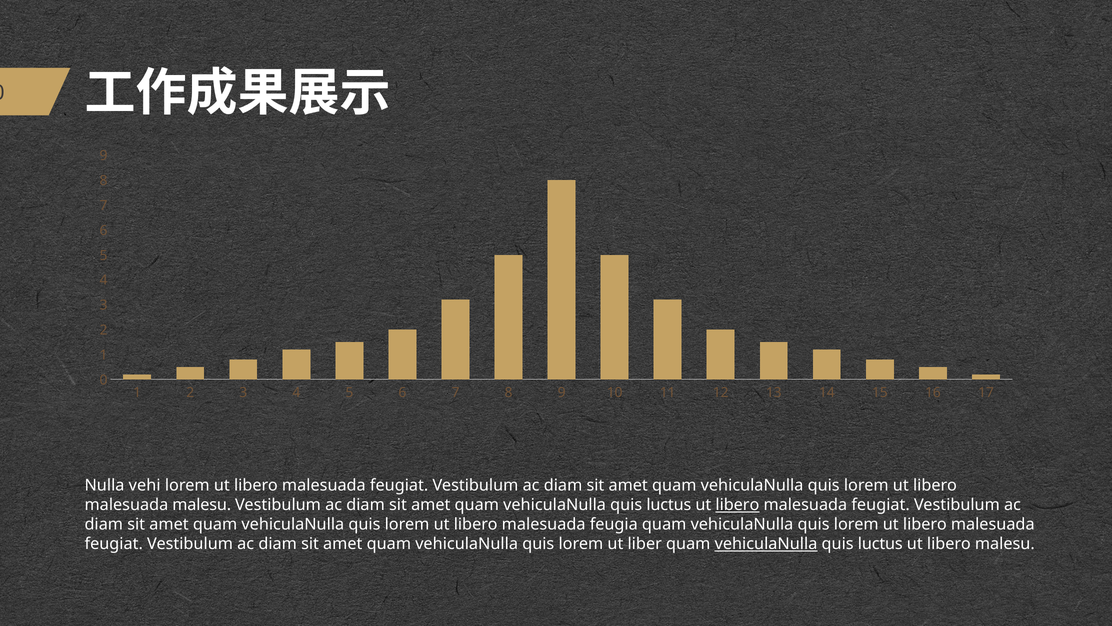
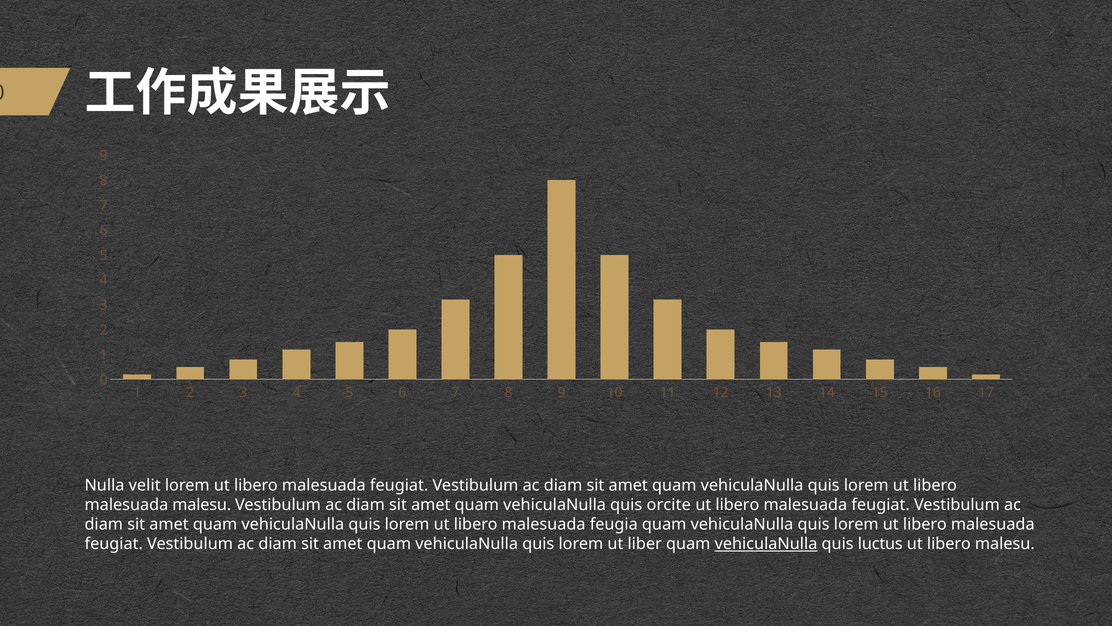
vehi: vehi -> velit (145, 485)
luctus: luctus -> orcite (669, 505)
libero underline: present -> none (737, 505)
